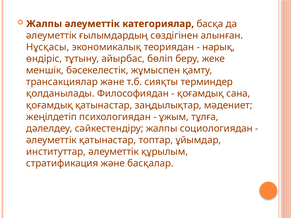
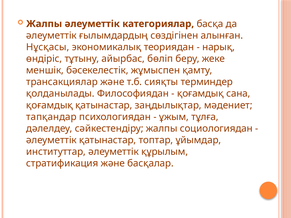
жеңілдетіп: жеңілдетіп -> тапқандар (51, 117)
